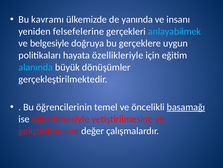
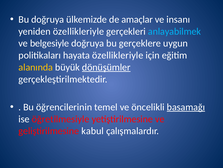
Bu kavramı: kavramı -> doğruya (48, 19)
yanında: yanında -> amaçlar (137, 19)
yeniden felsefelerine: felsefelerine -> özellikleriyle (78, 31)
alanında colour: light blue -> yellow (36, 67)
dönüşümler underline: none -> present (106, 67)
değer: değer -> kabul (93, 130)
